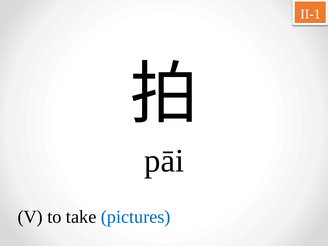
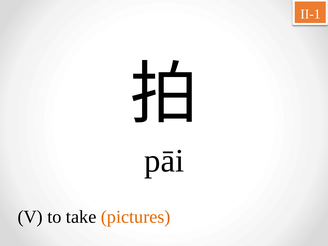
pictures colour: blue -> orange (136, 217)
